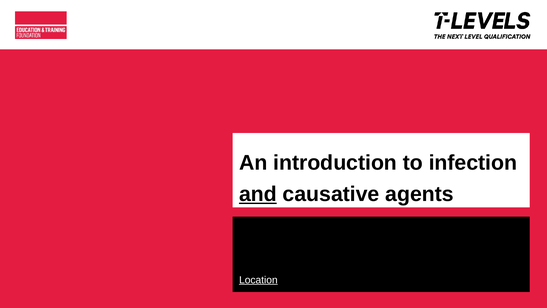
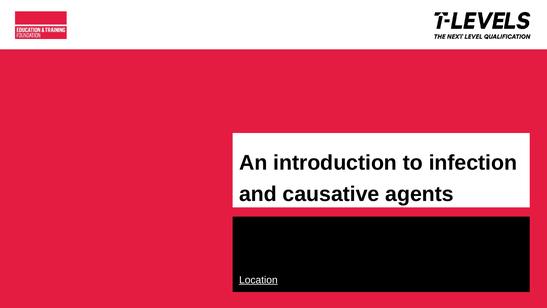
and underline: present -> none (258, 194)
